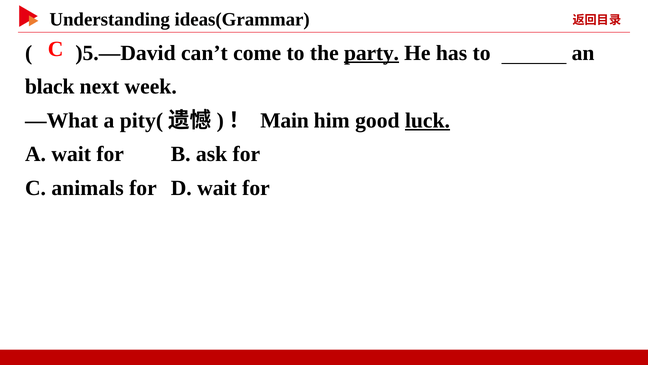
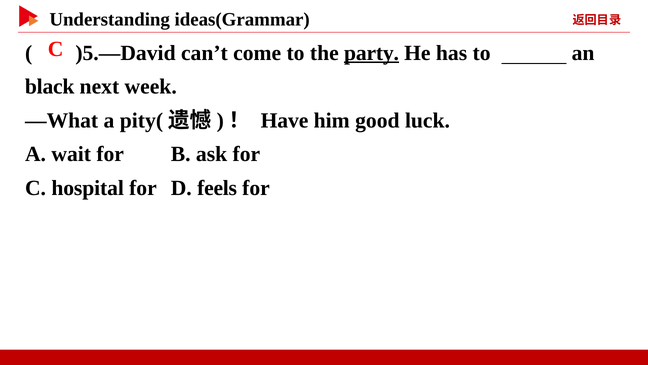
Main: Main -> Have (285, 120)
luck underline: present -> none (427, 120)
animals: animals -> hospital (88, 188)
D wait: wait -> feels (217, 188)
